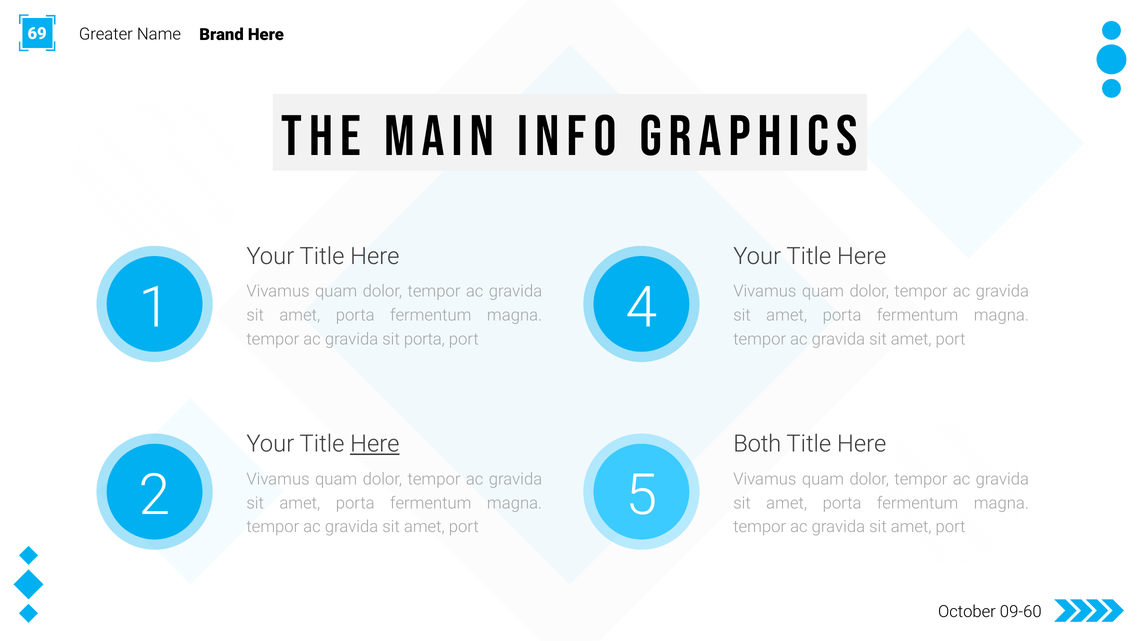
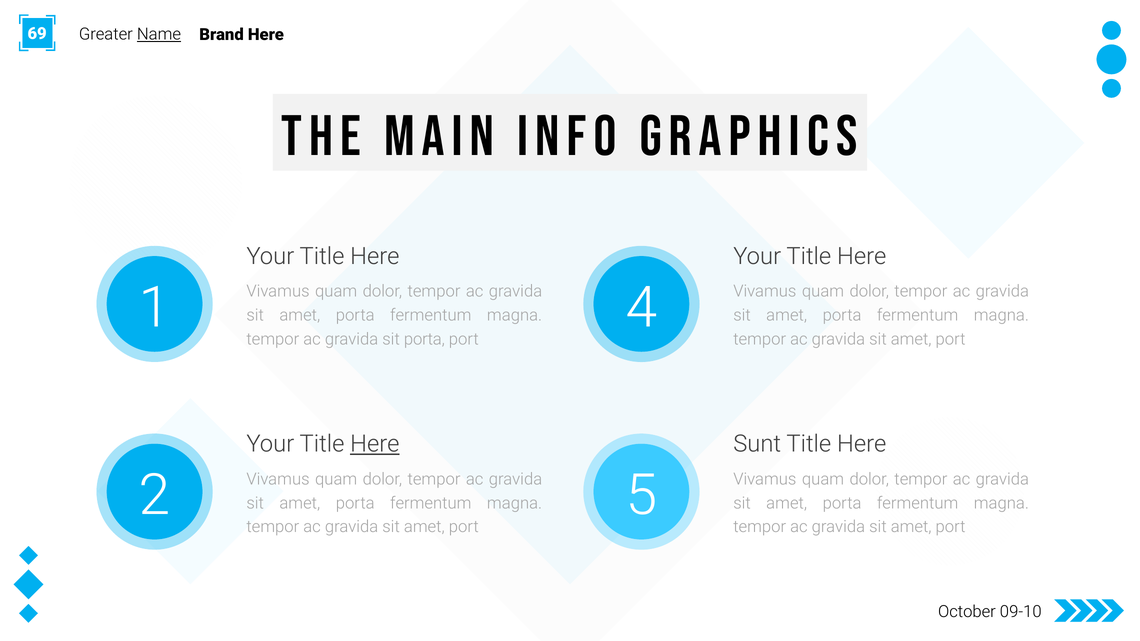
Name underline: none -> present (159, 34)
Both: Both -> Sunt (757, 444)
09-60: 09-60 -> 09-10 (1021, 612)
